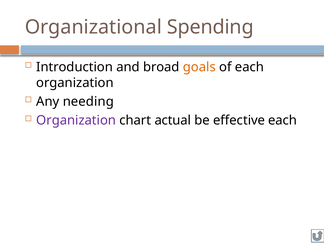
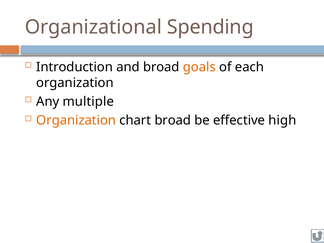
needing: needing -> multiple (88, 102)
Organization colour: purple -> orange (76, 120)
chart actual: actual -> broad (173, 120)
effective each: each -> high (282, 120)
